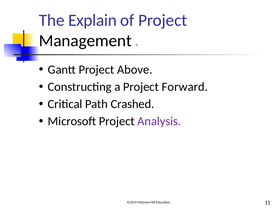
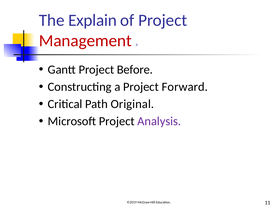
Management colour: black -> red (85, 41)
Above: Above -> Before (135, 70)
Crashed: Crashed -> Original (132, 104)
